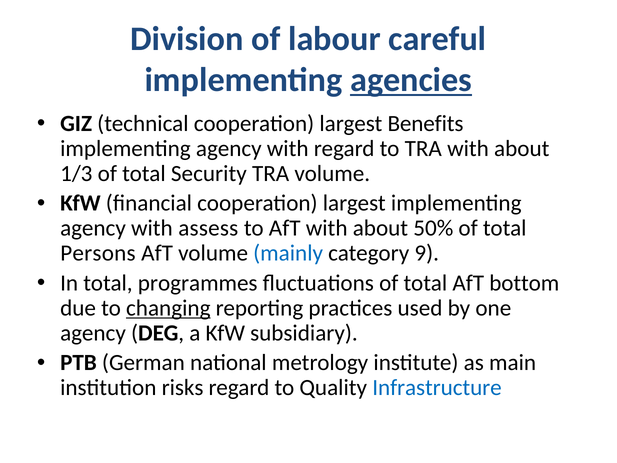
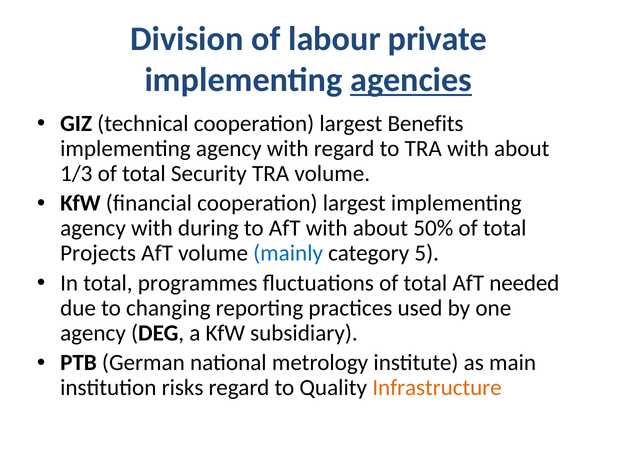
careful: careful -> private (438, 39)
assess: assess -> during (208, 228)
Persons: Persons -> Projects (98, 253)
9: 9 -> 5 (427, 253)
bottom: bottom -> needed (524, 283)
changing underline: present -> none (168, 308)
Infrastructure colour: blue -> orange (437, 388)
